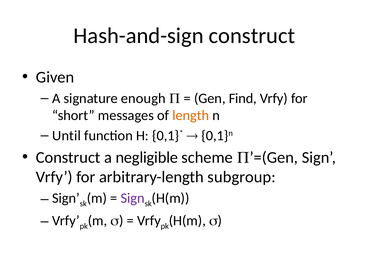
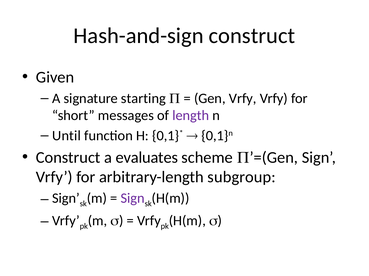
enough: enough -> starting (143, 99)
Gen Find: Find -> Vrfy (243, 99)
length colour: orange -> purple (191, 116)
negligible: negligible -> evaluates (147, 158)
